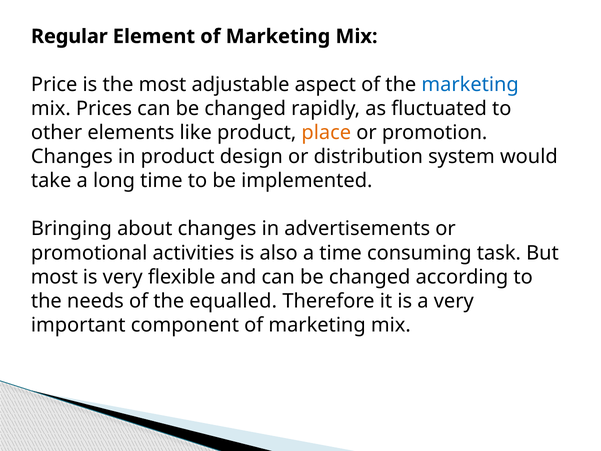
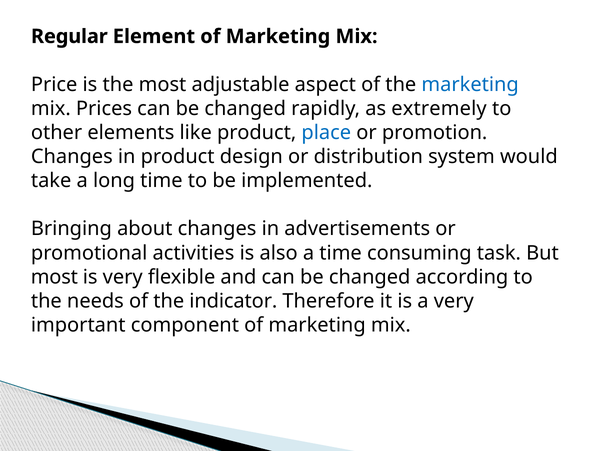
fluctuated: fluctuated -> extremely (439, 109)
place colour: orange -> blue (326, 133)
equalled: equalled -> indicator (233, 301)
